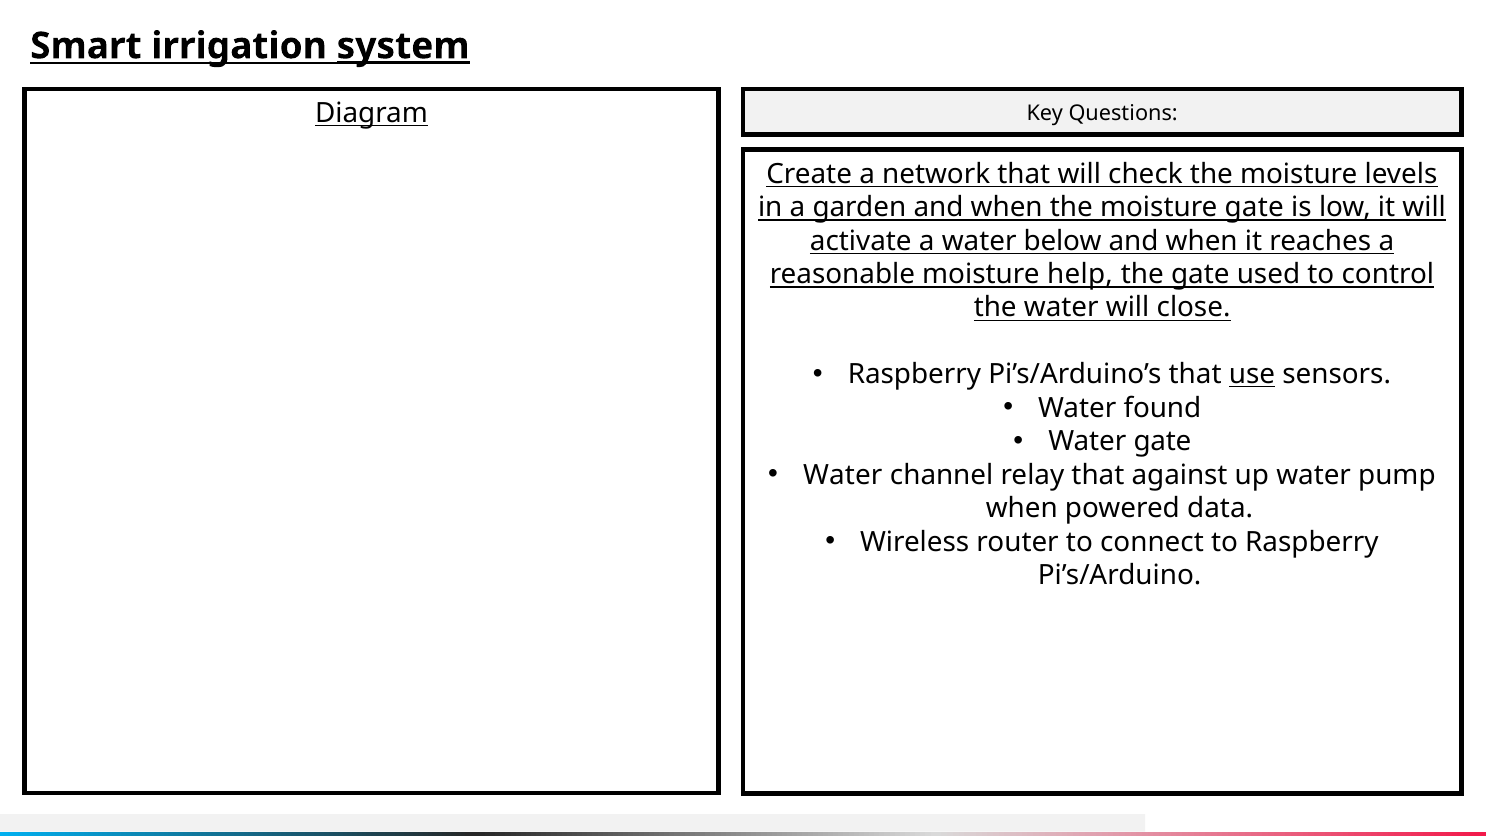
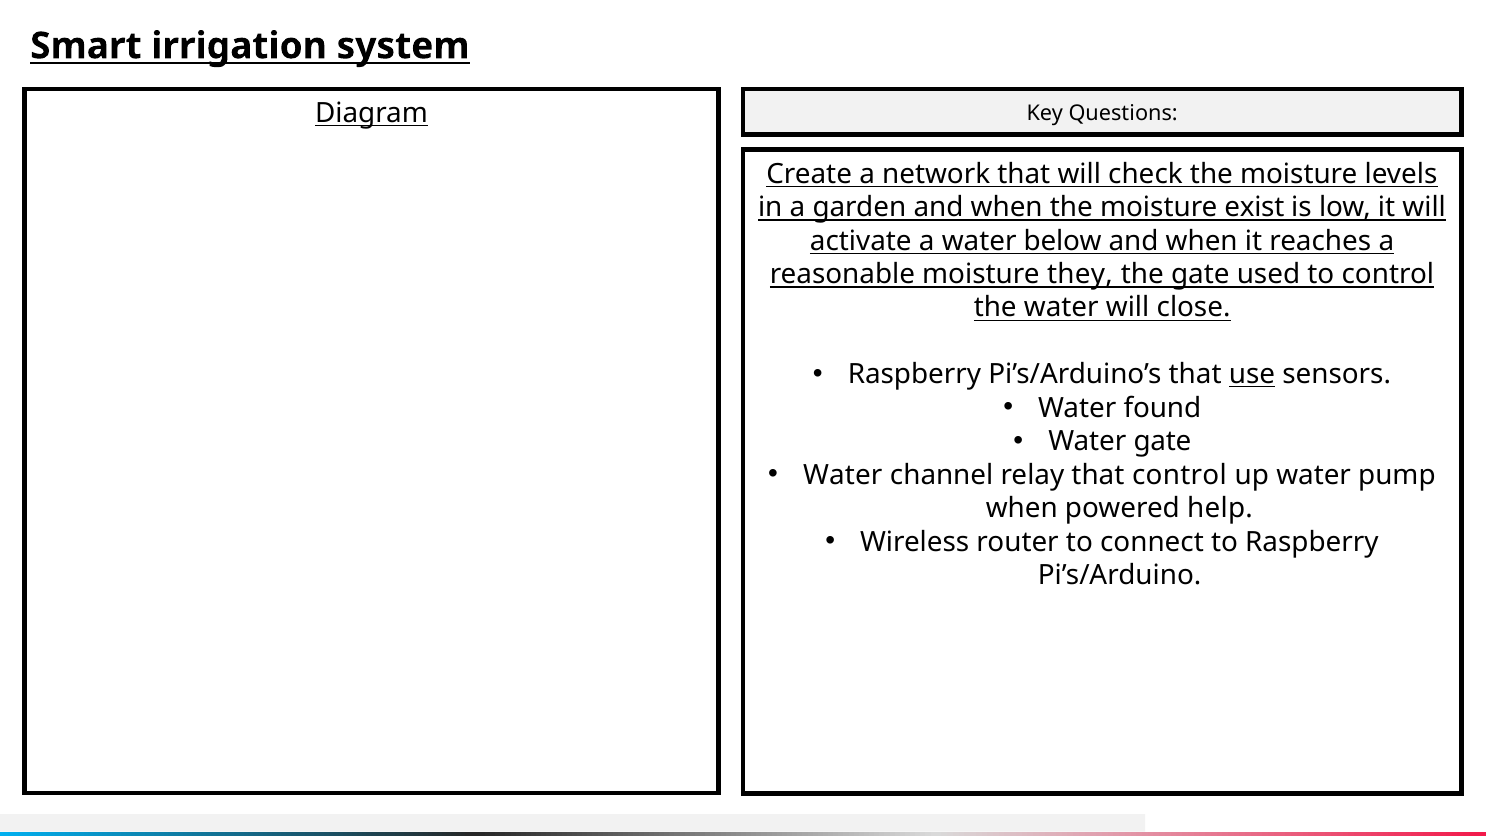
system underline: present -> none (403, 46)
moisture gate: gate -> exist (1254, 207)
help: help -> they (1080, 274)
that against: against -> control (1179, 475)
data: data -> help (1220, 508)
